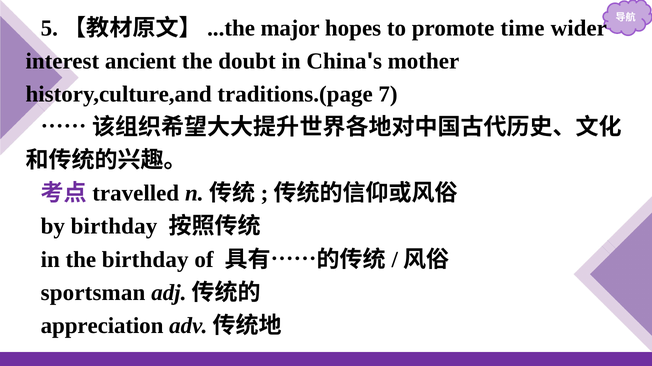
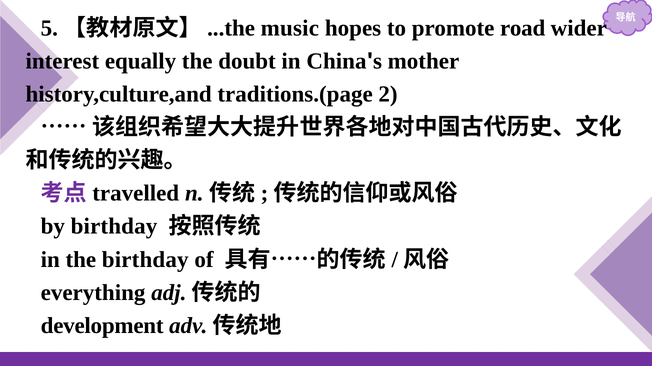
major: major -> music (290, 28)
time: time -> road (523, 28)
ancient: ancient -> equally (141, 61)
7: 7 -> 2 (388, 94)
sportsman: sportsman -> everything (93, 293)
appreciation: appreciation -> development (102, 326)
